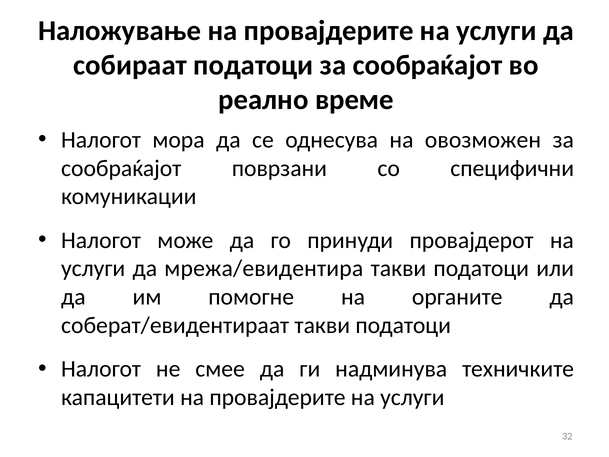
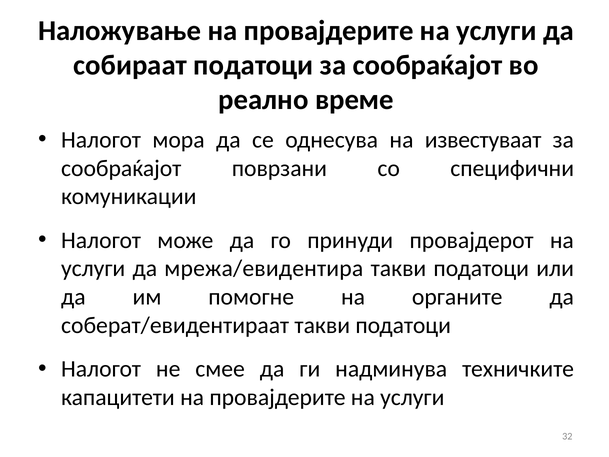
овозможен: овозможен -> известуваат (483, 140)
